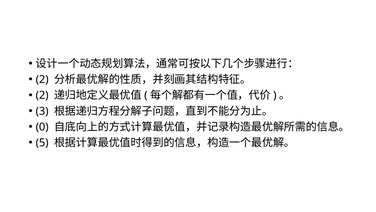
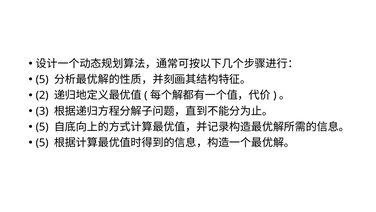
2: 2 -> 5 (42, 79)
0: 0 -> 5 (42, 127)
